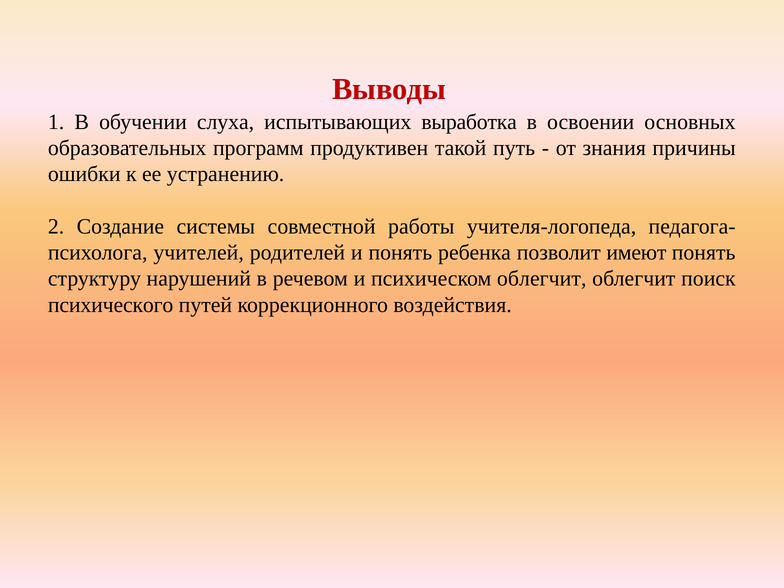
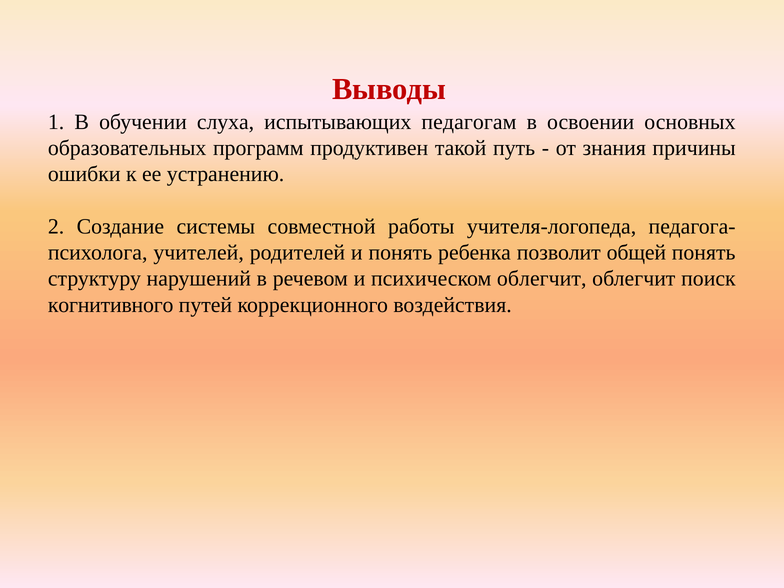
выработка: выработка -> педагогам (469, 122)
имеют: имеют -> общей (636, 253)
психического: психического -> когнитивного (111, 305)
